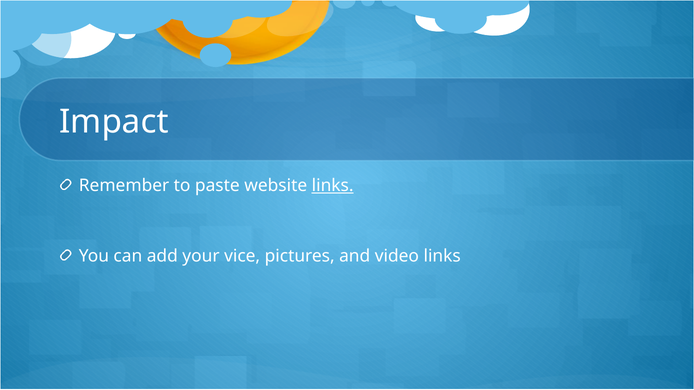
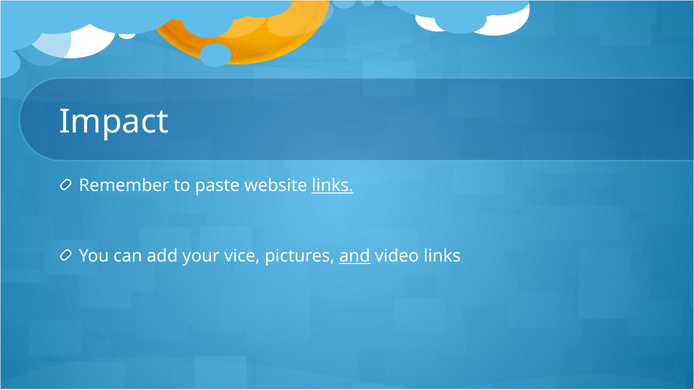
and underline: none -> present (355, 256)
